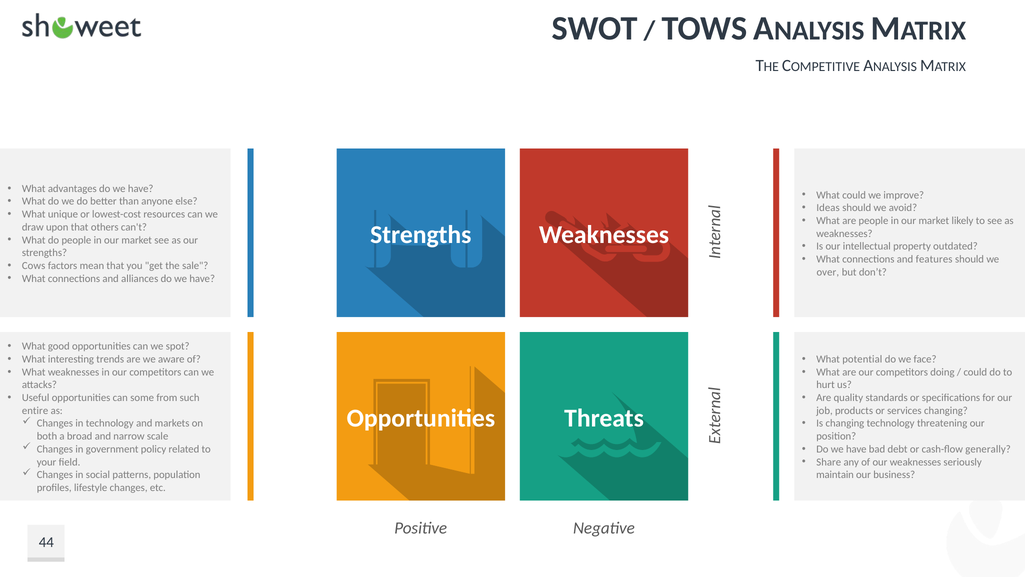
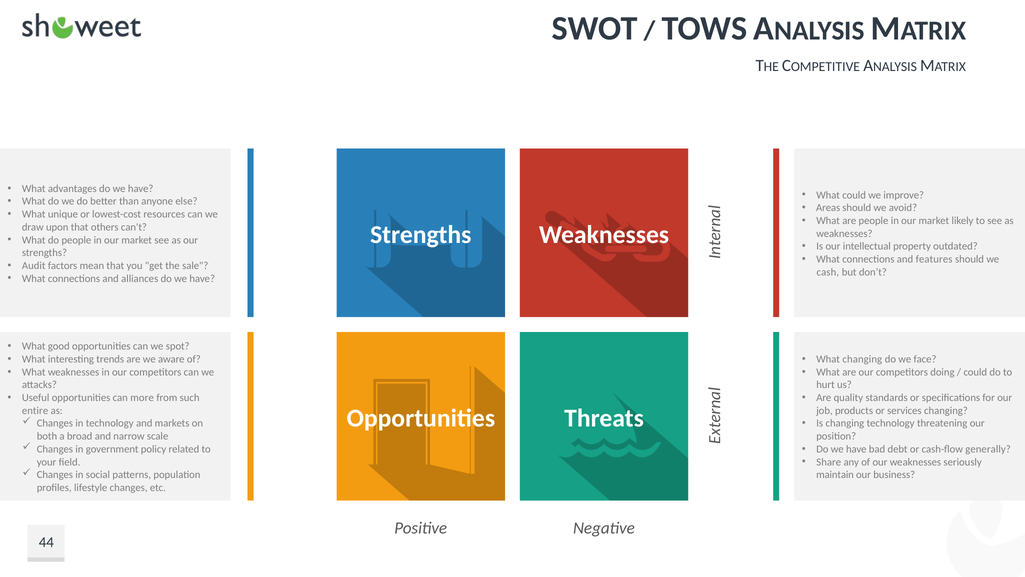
Ideas: Ideas -> Areas (828, 208)
Cows: Cows -> Audit (34, 265)
over: over -> cash (828, 272)
What potential: potential -> changing (862, 359)
some: some -> more (142, 397)
